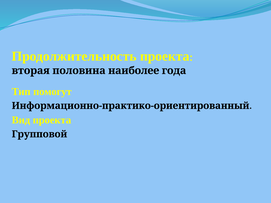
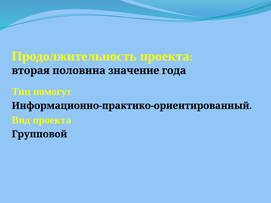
наиболее: наиболее -> значение (134, 71)
